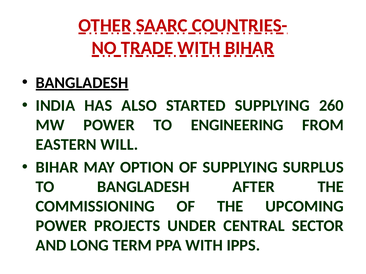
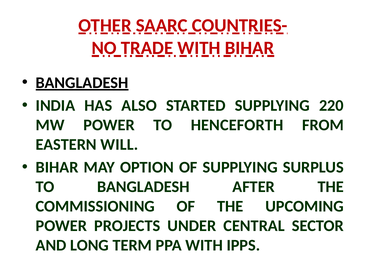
260: 260 -> 220 (331, 106)
ENGINEERING: ENGINEERING -> HENCEFORTH (237, 125)
